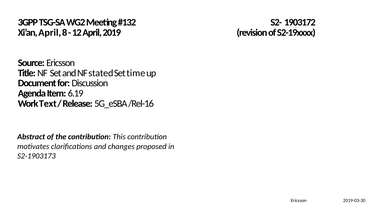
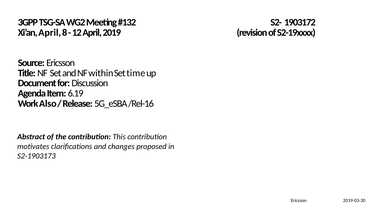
stated: stated -> within (101, 73)
Text: Text -> Also (48, 103)
